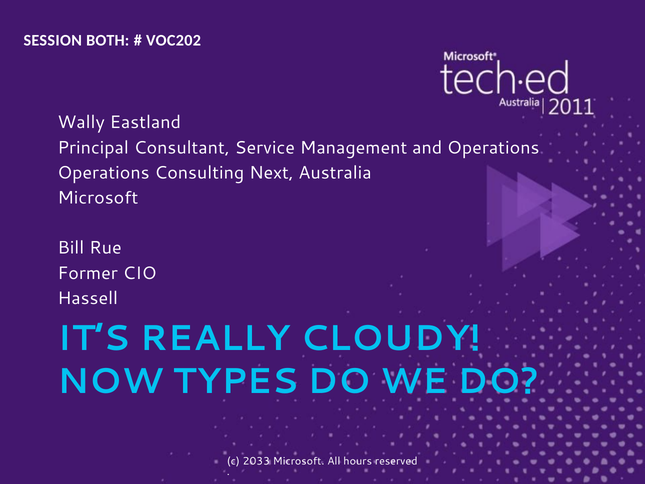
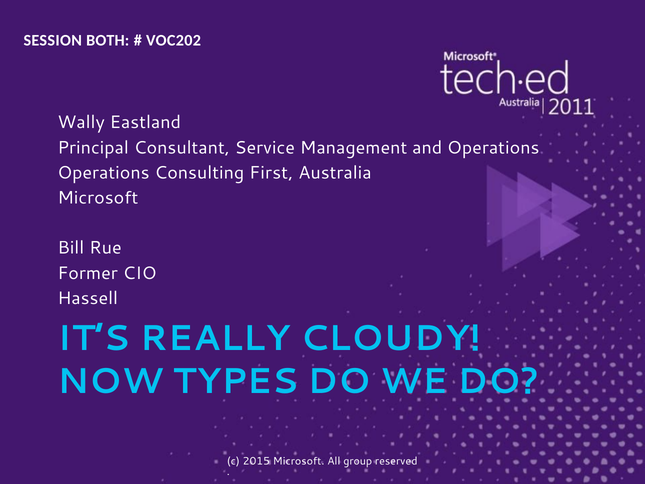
Next: Next -> First (271, 173)
2033: 2033 -> 2015 (256, 461)
hours: hours -> group (358, 461)
